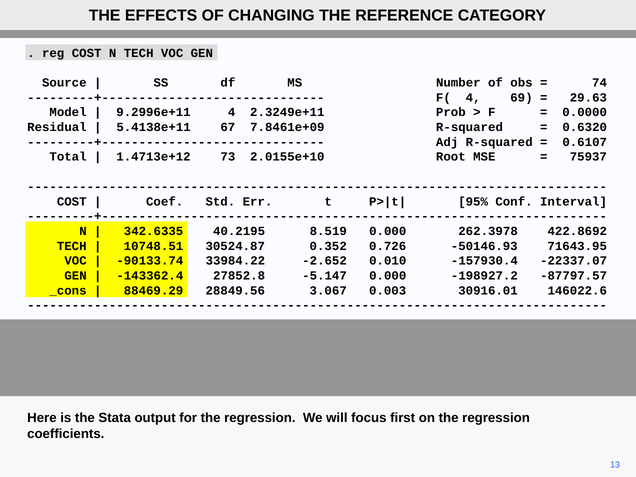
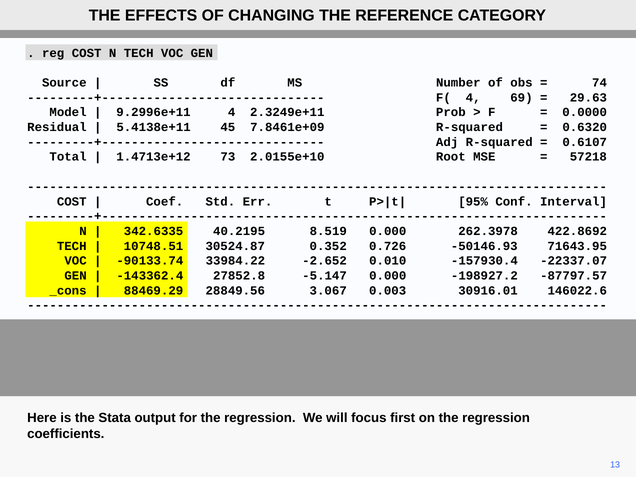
67: 67 -> 45 (228, 127)
75937: 75937 -> 57218 (588, 157)
